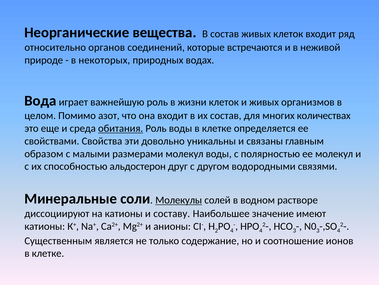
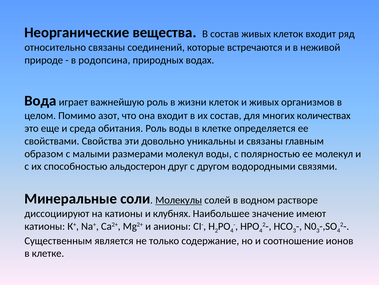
относительно органов: органов -> связаны (107, 47)
некоторых: некоторых -> родопсина (104, 60)
обитания underline: present -> none (121, 128)
составу: составу -> клубнях (172, 213)
